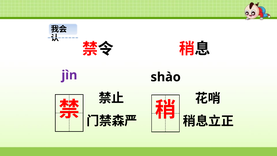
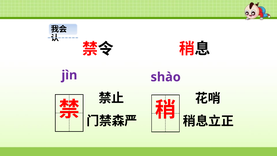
shào colour: black -> purple (166, 77)
